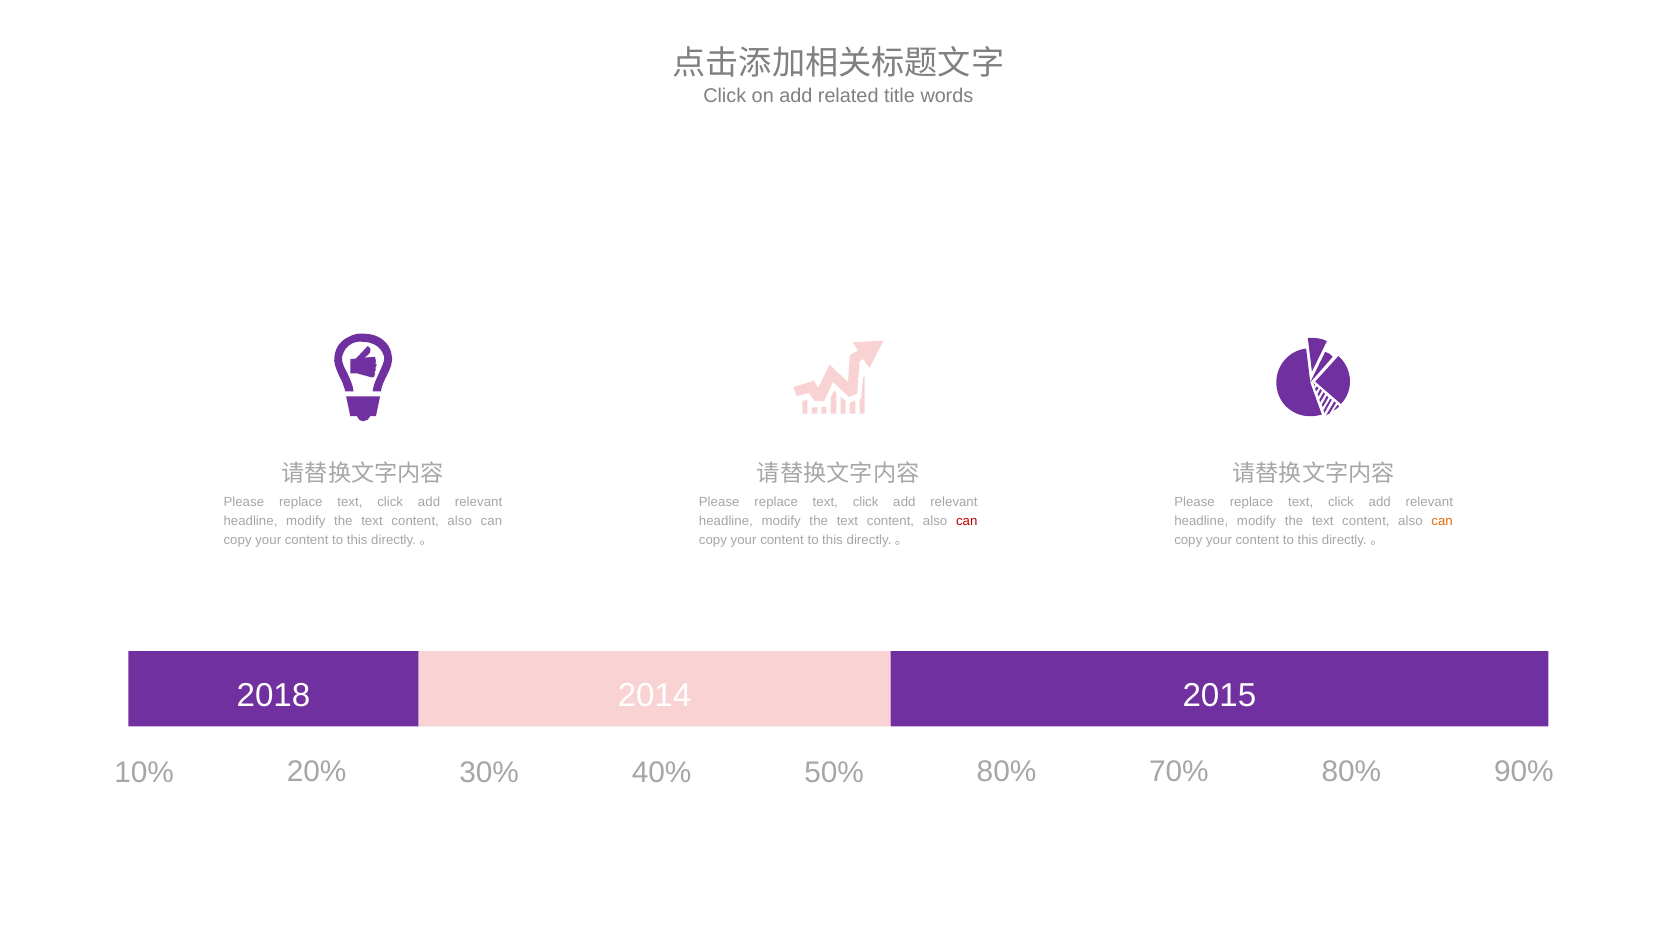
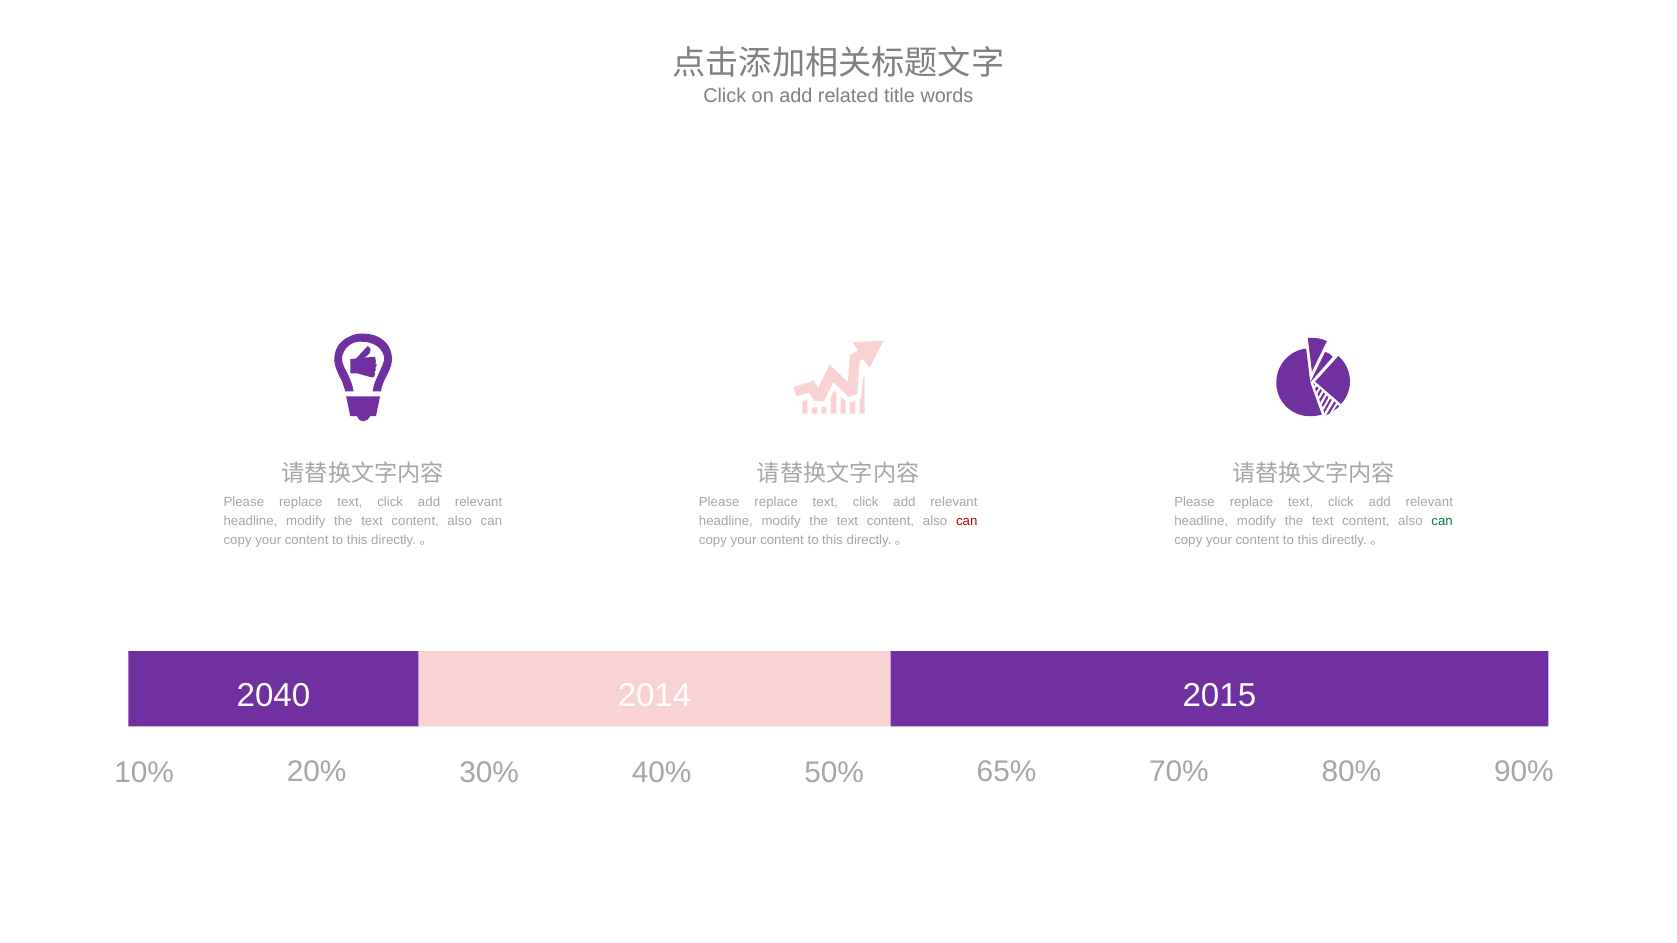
can colour: orange -> green (1442, 522)
2018: 2018 -> 2040 (273, 695)
50% 80%: 80% -> 65% (1007, 772)
